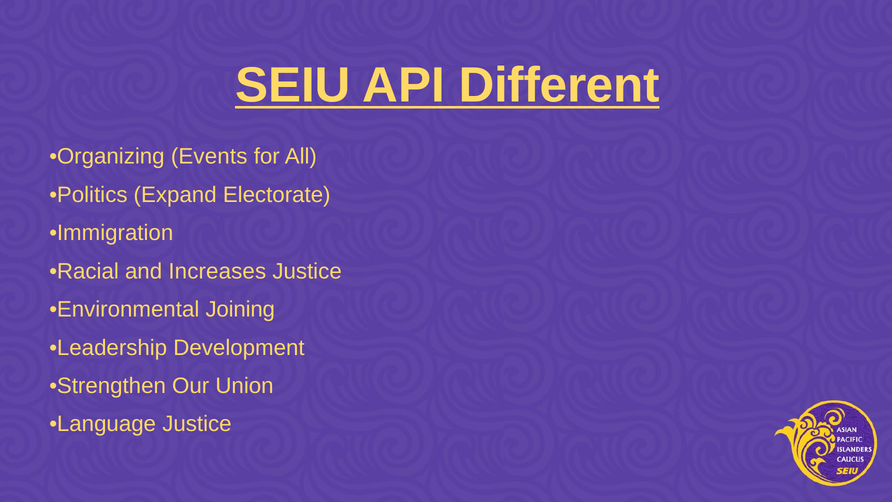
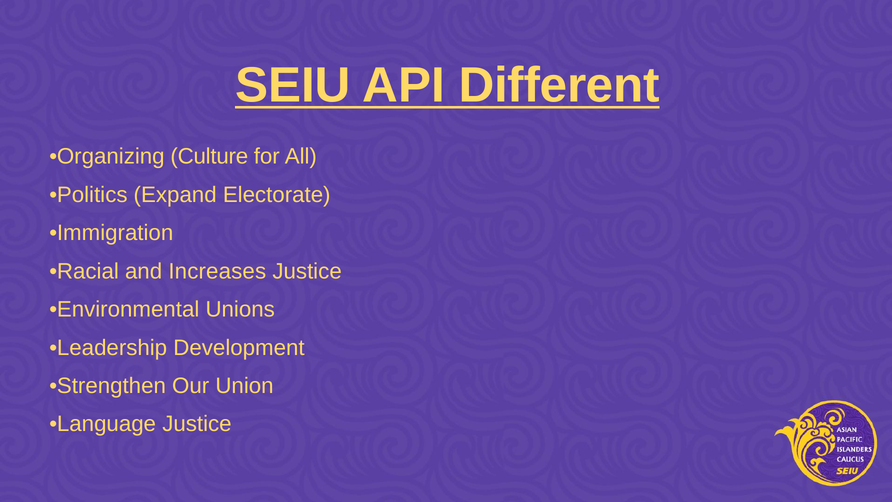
Events: Events -> Culture (209, 156)
Joining: Joining -> Unions (240, 309)
